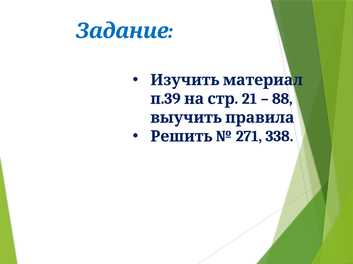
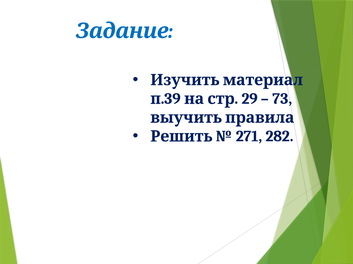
21: 21 -> 29 (250, 99)
88: 88 -> 73 (282, 99)
338: 338 -> 282 (279, 137)
